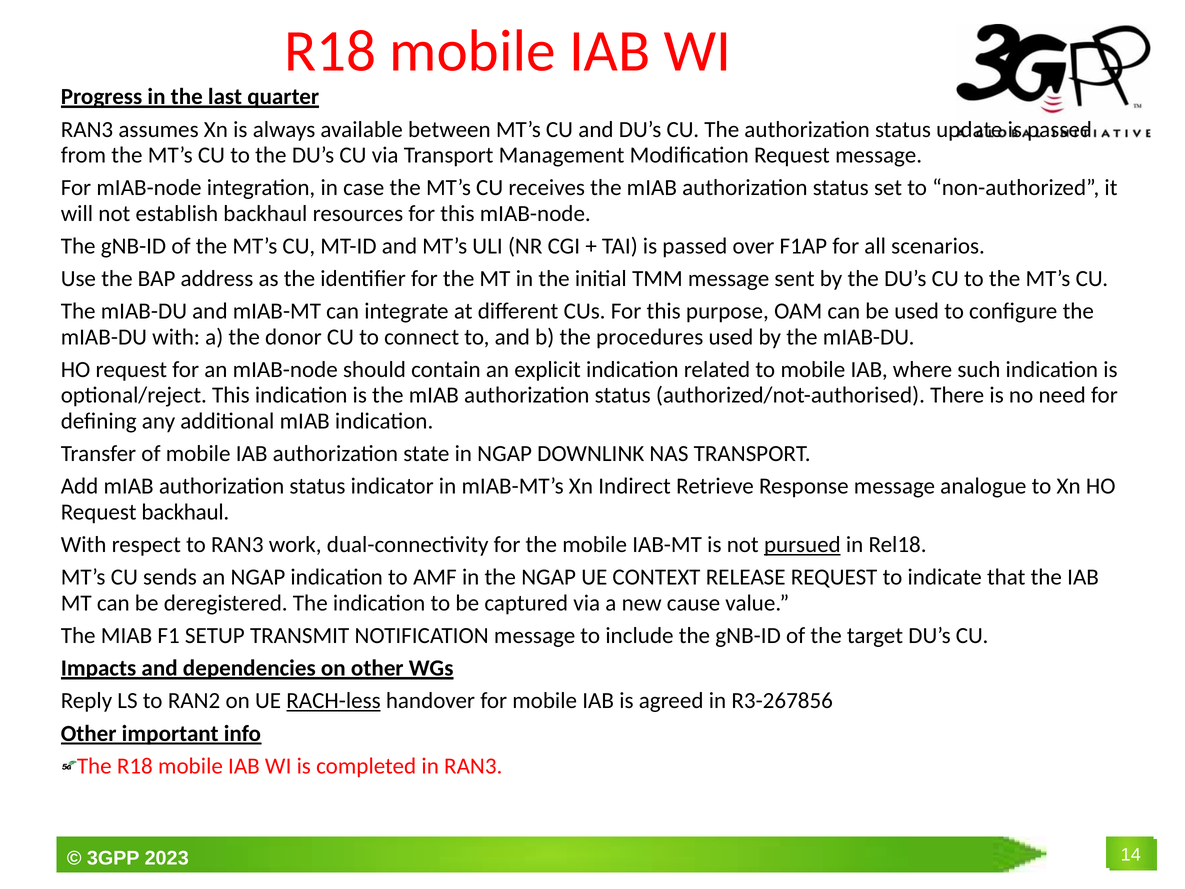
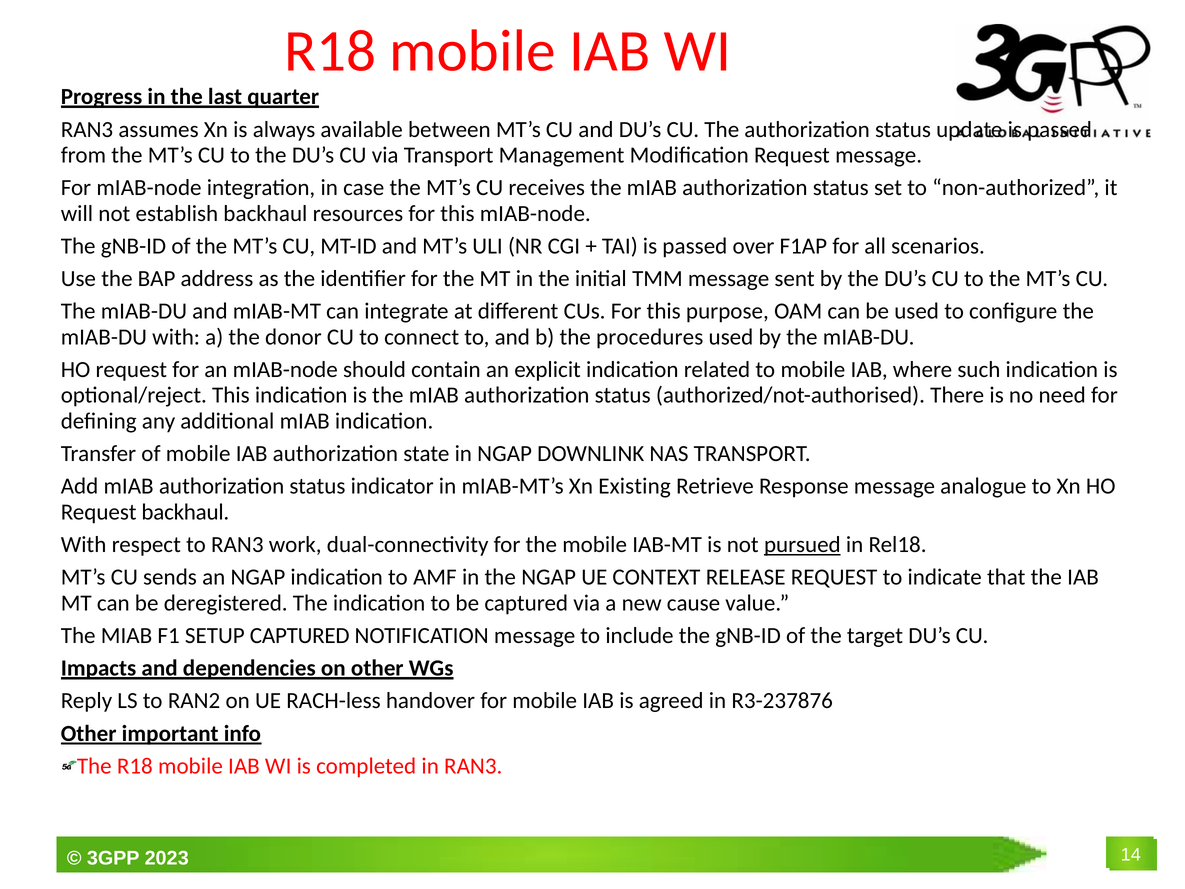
Indirect: Indirect -> Existing (634, 486)
SETUP TRANSMIT: TRANSMIT -> CAPTURED (300, 635)
RACH-less underline: present -> none (333, 701)
R3-267856: R3-267856 -> R3-237876 (782, 701)
